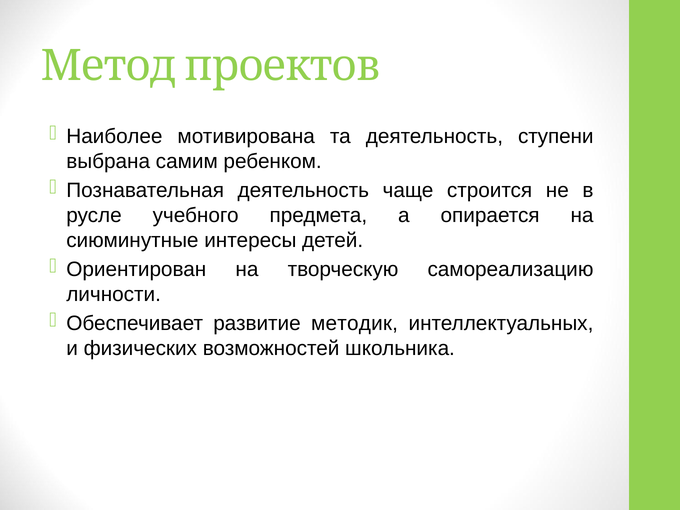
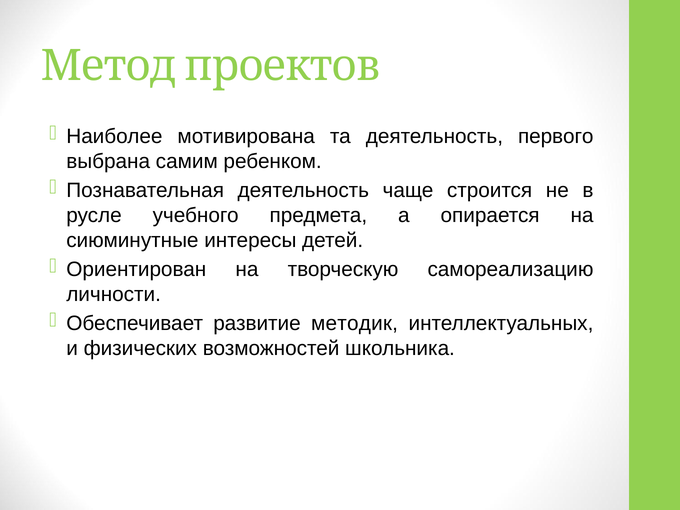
ступени: ступени -> первого (556, 136)
